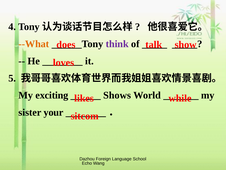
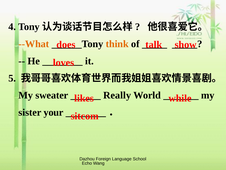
think colour: purple -> orange (117, 44)
exciting: exciting -> sweater (52, 95)
Shows: Shows -> Really (117, 95)
